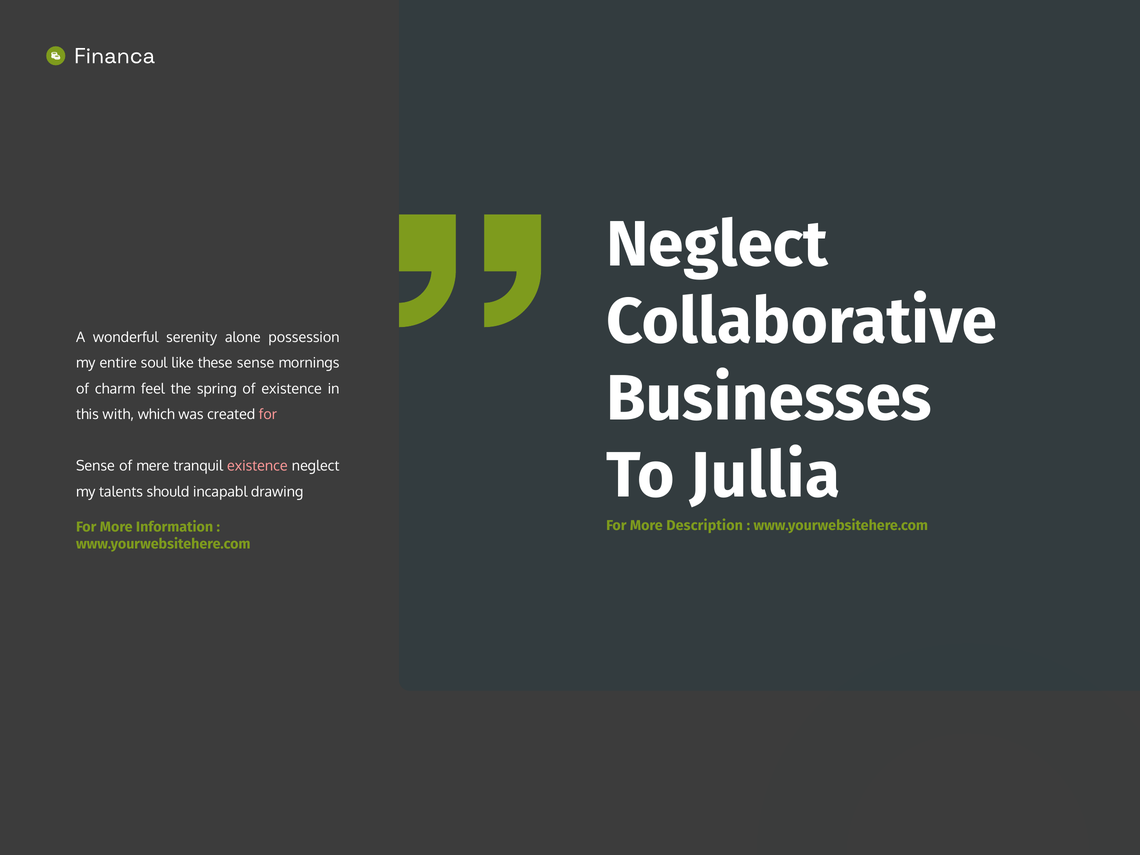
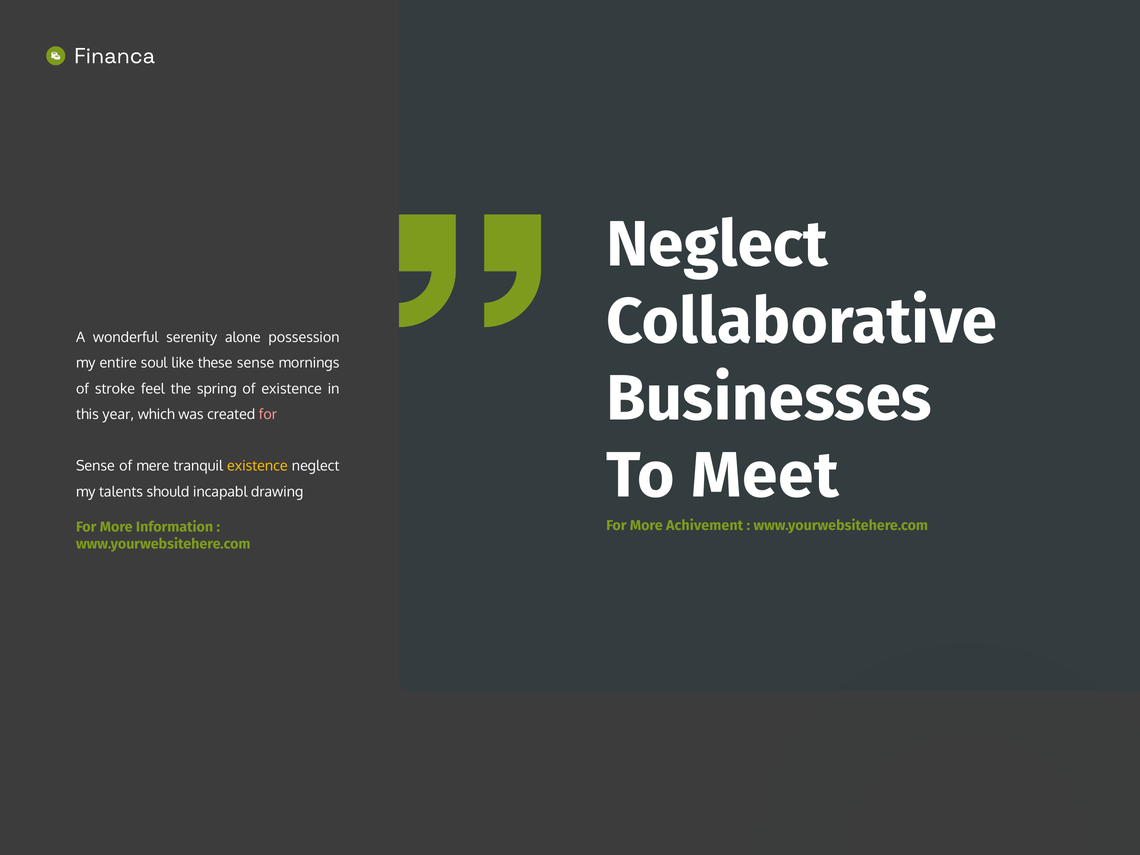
charm: charm -> stroke (115, 389)
with: with -> year (118, 415)
Jullia: Jullia -> Meet (765, 475)
existence colour: pink -> yellow (257, 466)
Description: Description -> Achivement (705, 526)
